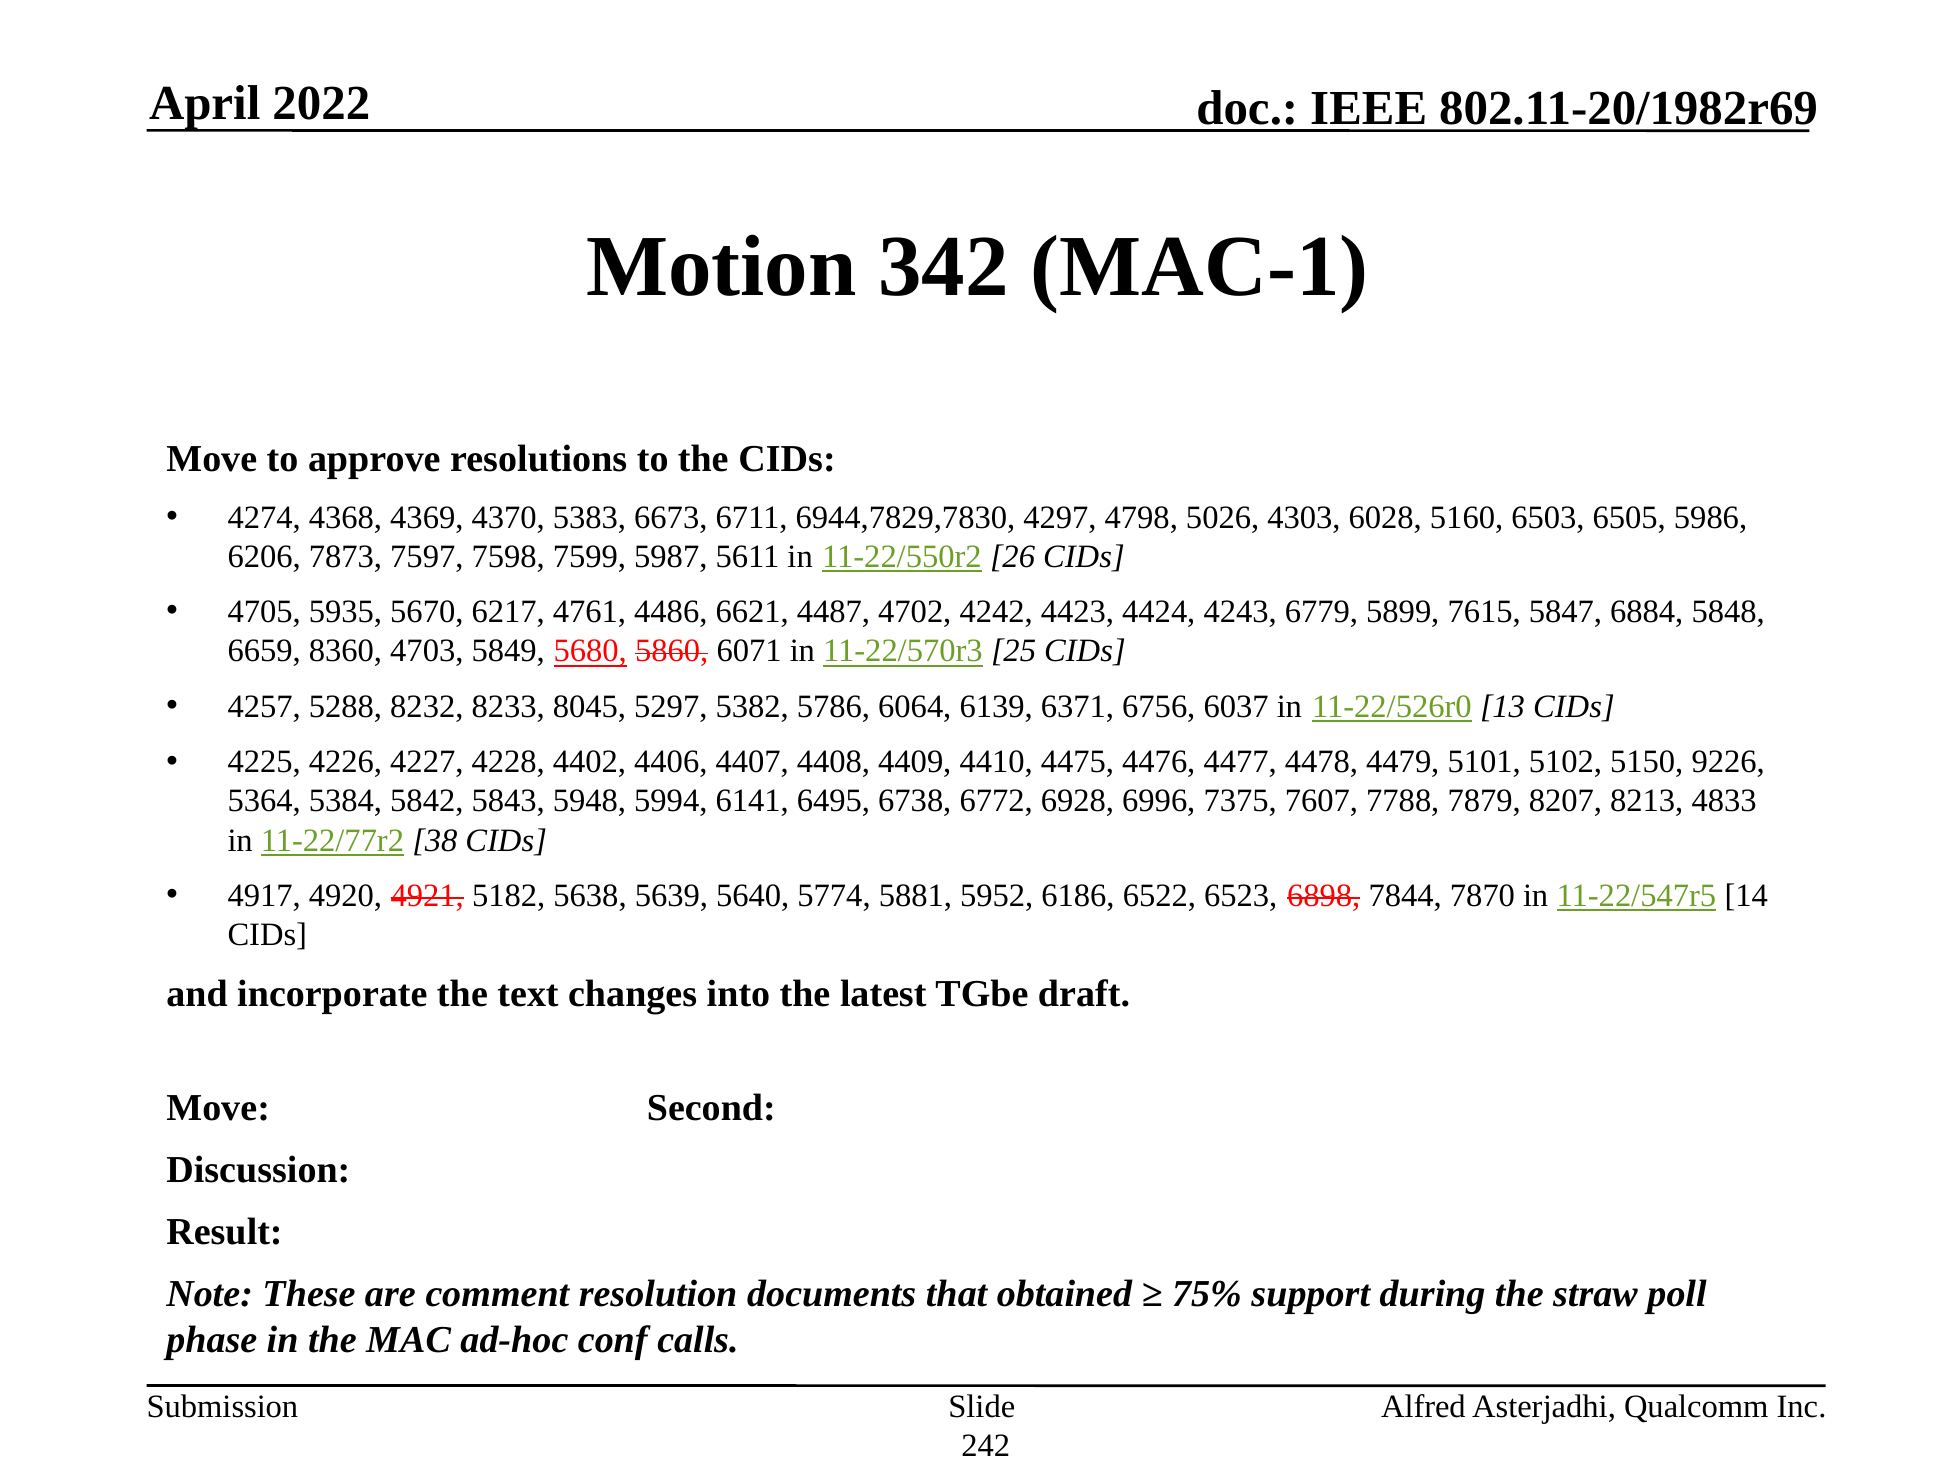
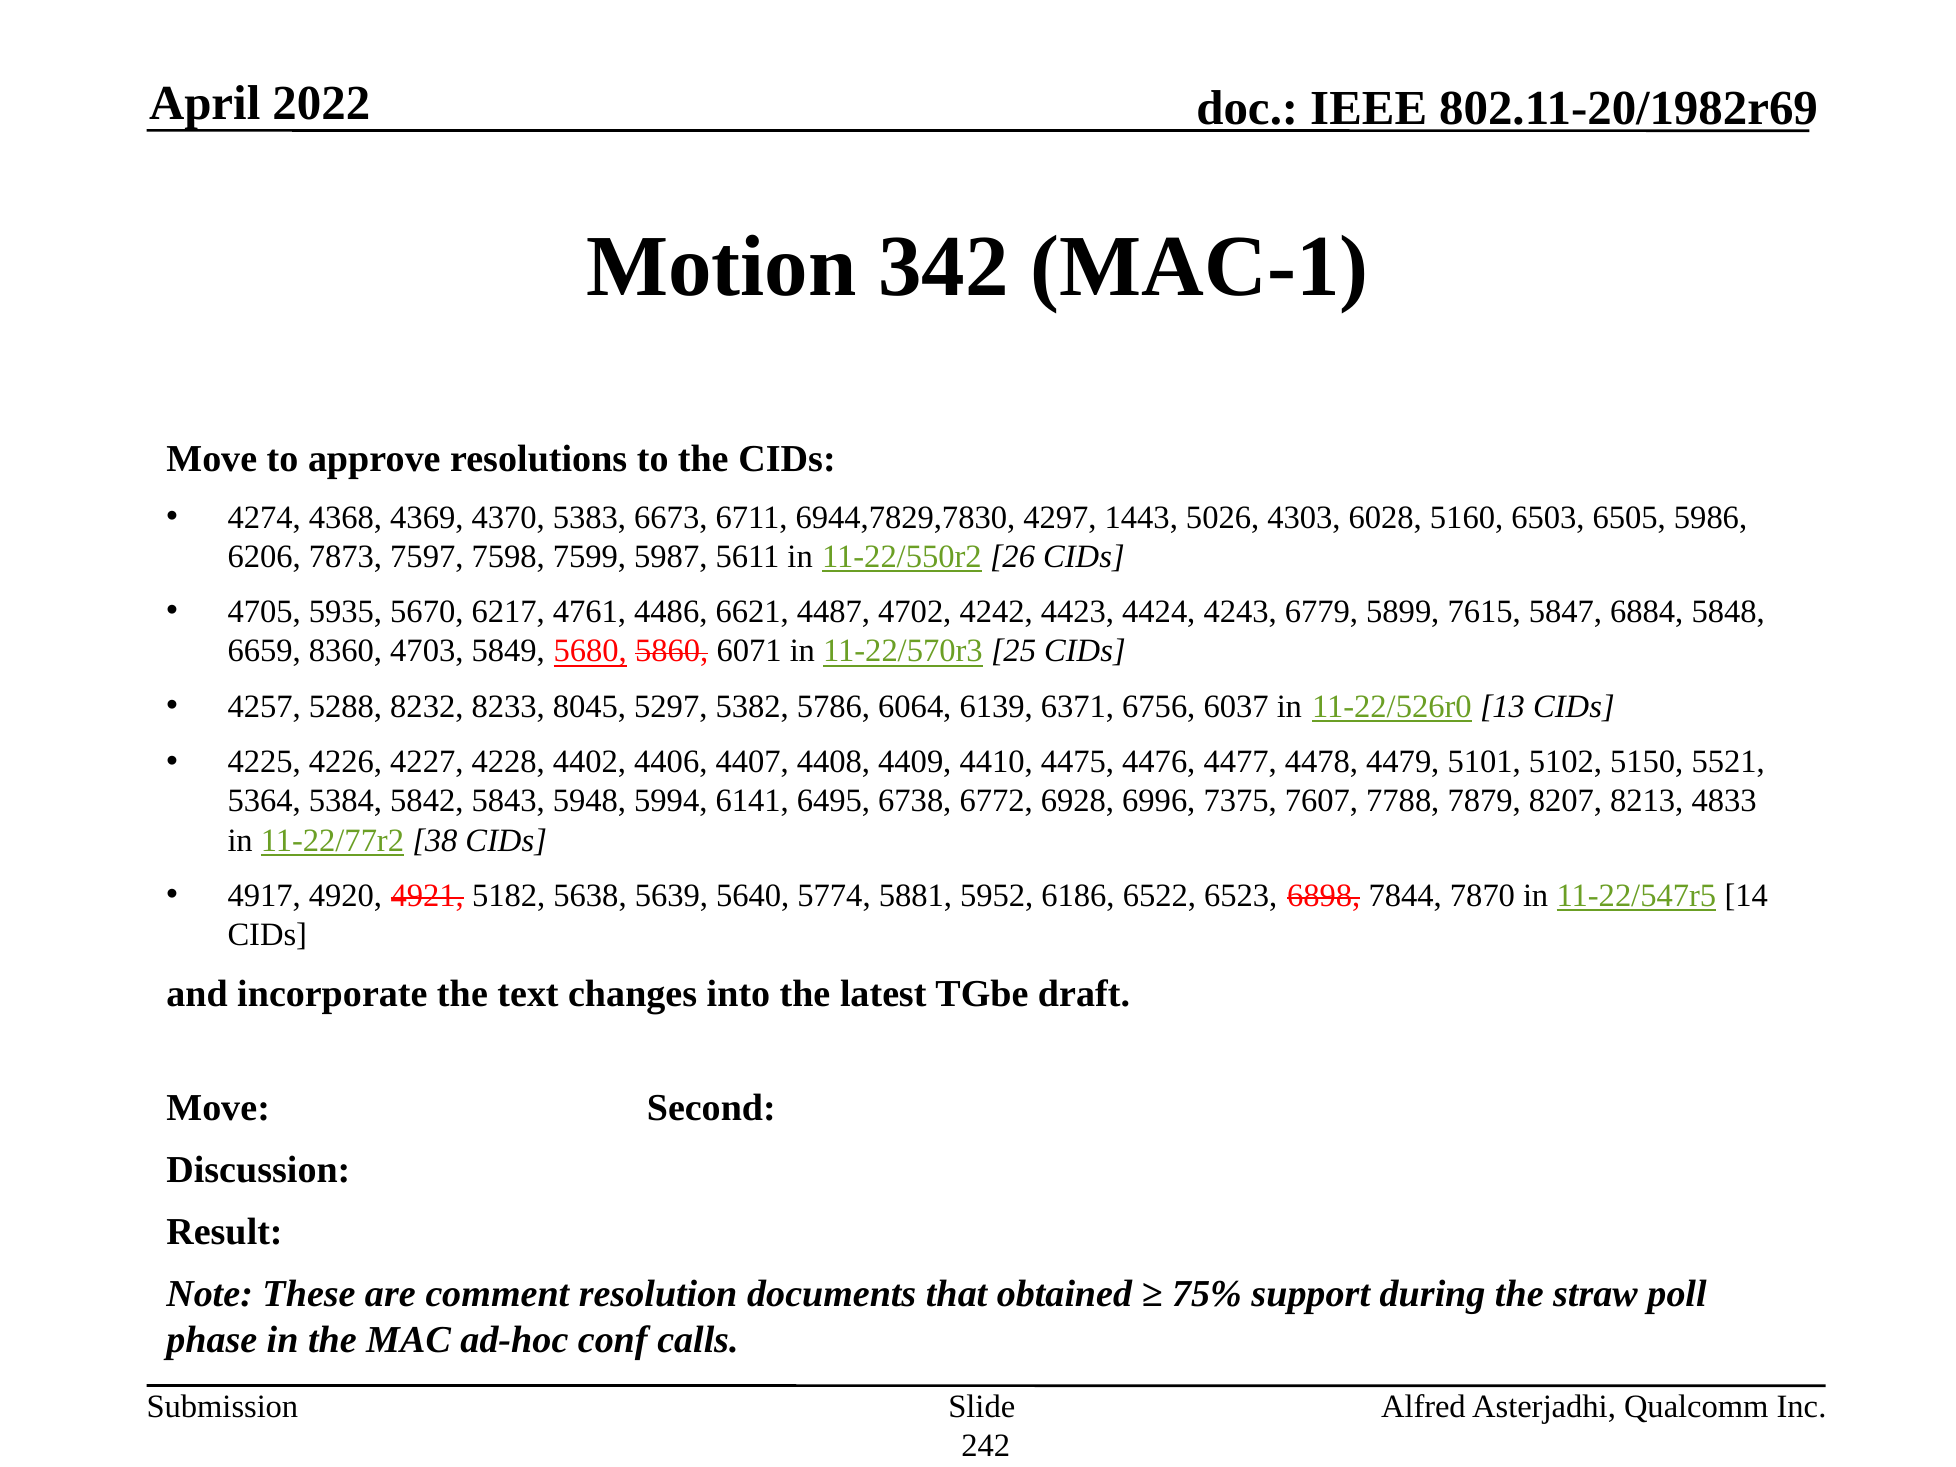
4798: 4798 -> 1443 (1141, 517)
9226: 9226 -> 5521 (1728, 762)
